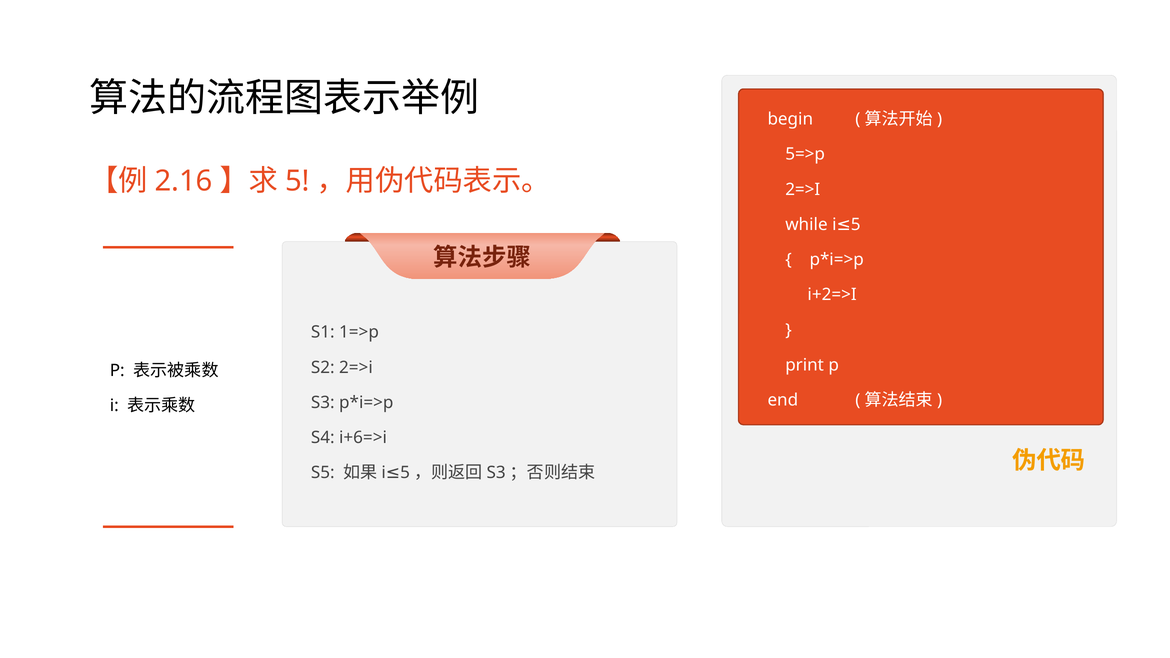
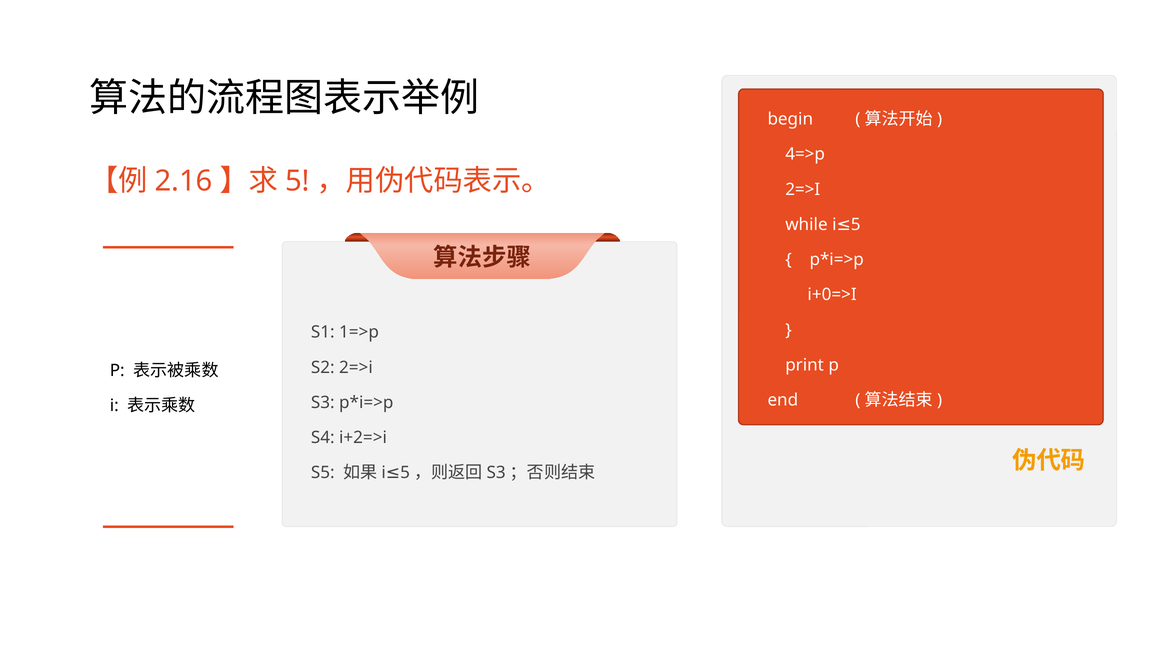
5=>p: 5=>p -> 4=>p (805, 154)
i+2=>I: i+2=>I -> i+0=>I (832, 295)
i+6=>i: i+6=>i -> i+2=>i (363, 438)
